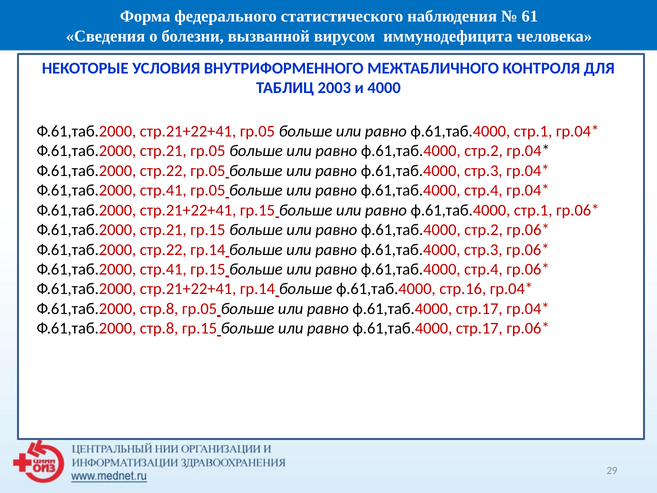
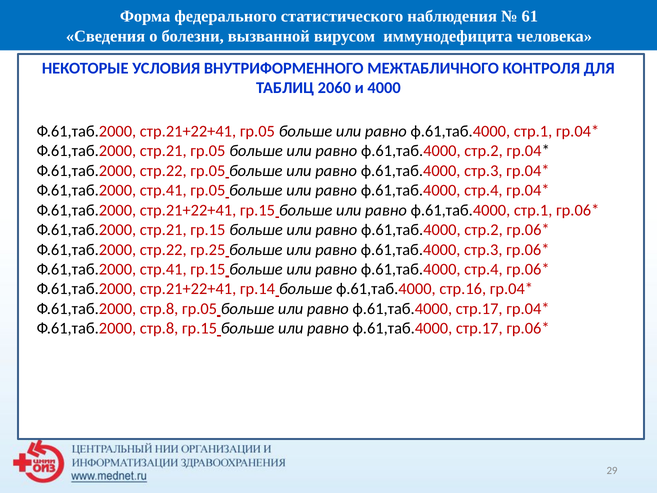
2003: 2003 -> 2060 (334, 88)
стр.22 гр.14: гр.14 -> гр.25 (208, 249)
